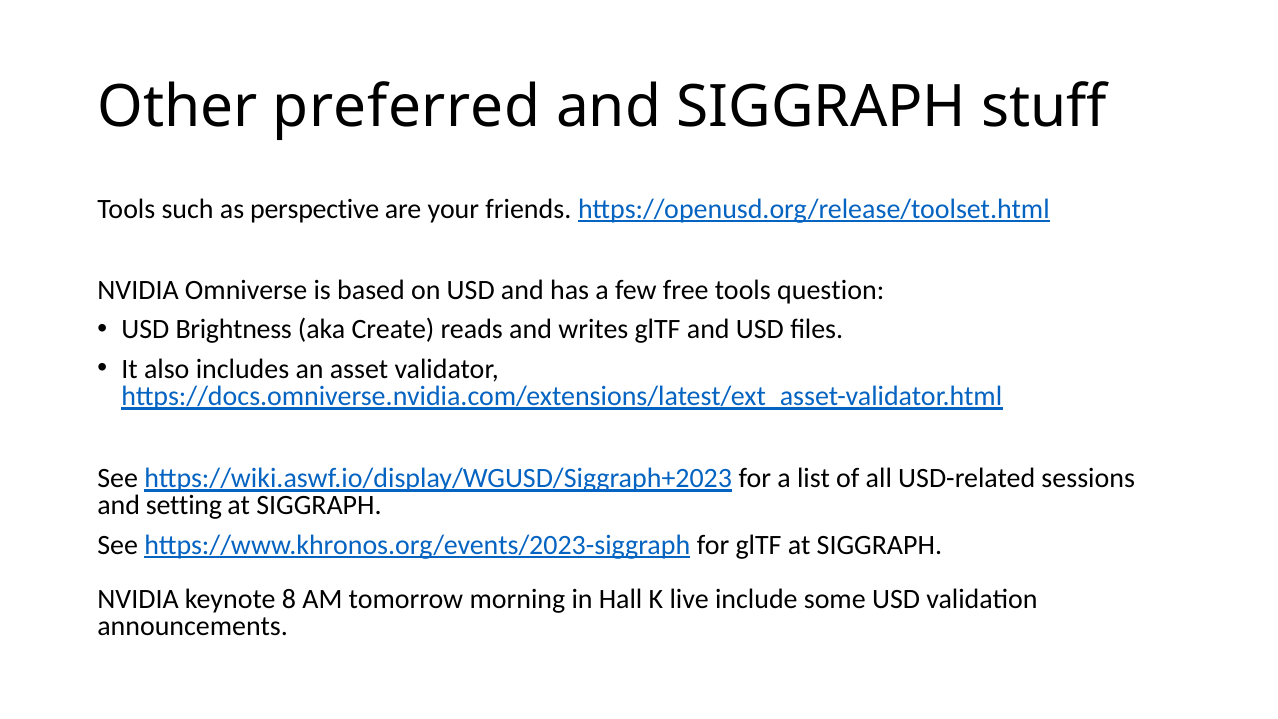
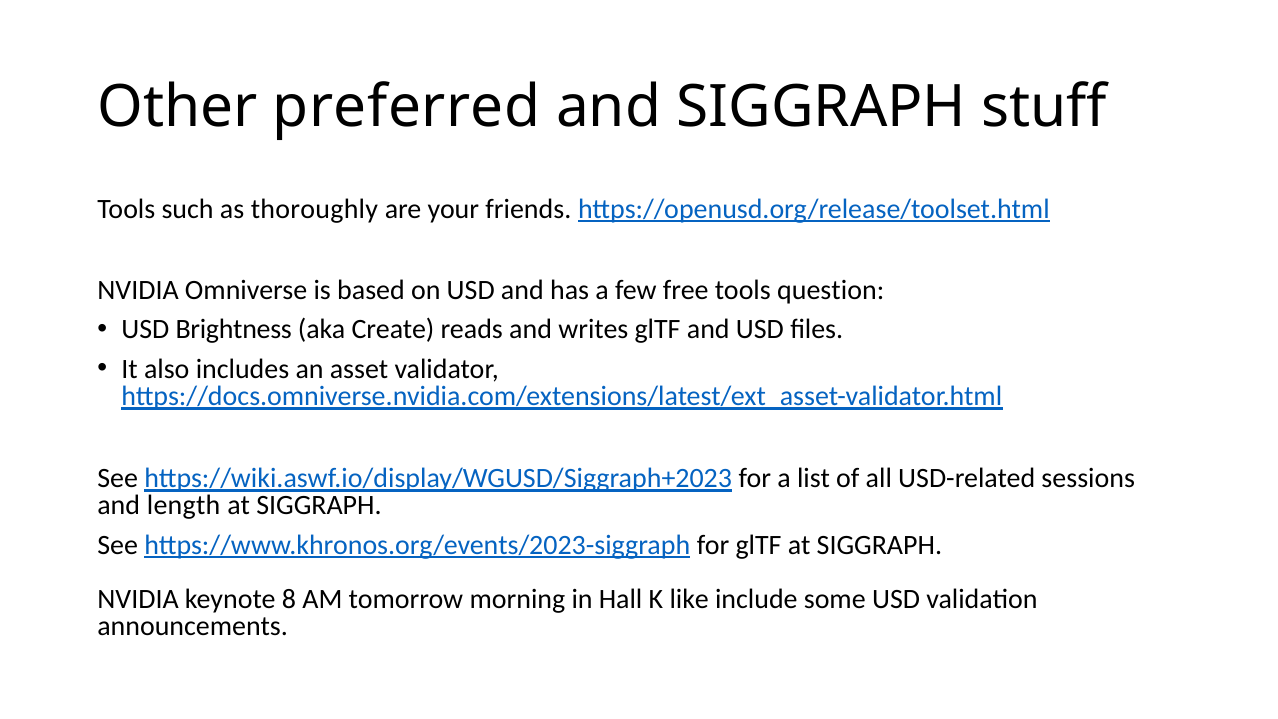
perspective: perspective -> thoroughly (314, 209)
setting: setting -> length (184, 505)
live: live -> like (689, 599)
